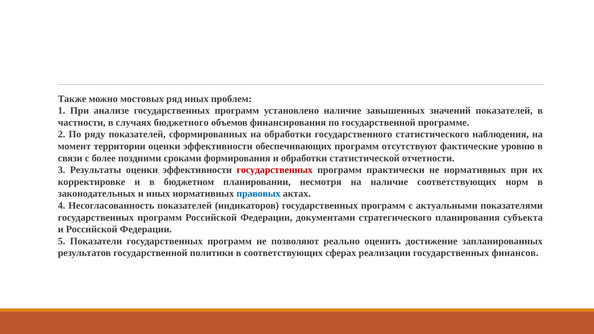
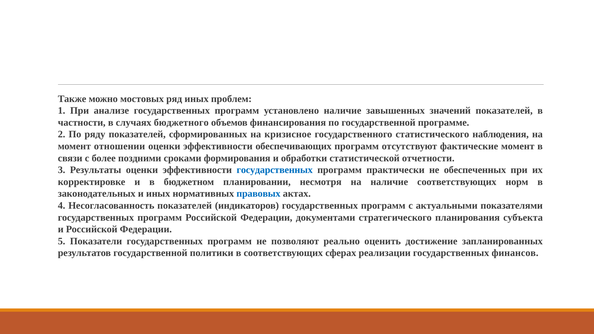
на обработки: обработки -> кризисное (288, 134)
территории: территории -> отношении (120, 146)
фактические уровню: уровню -> момент (518, 146)
государственных colour: red -> blue (275, 170)
не нормативных: нормативных -> обеспеченных (475, 170)
